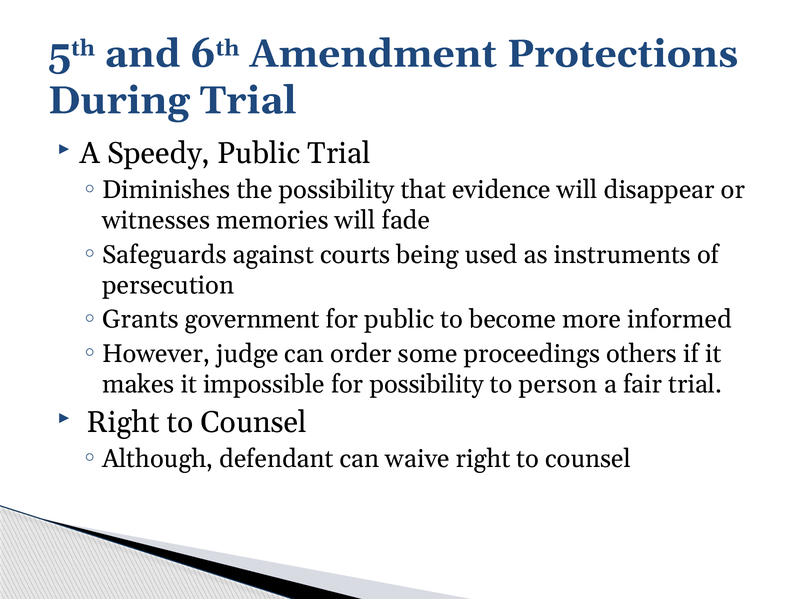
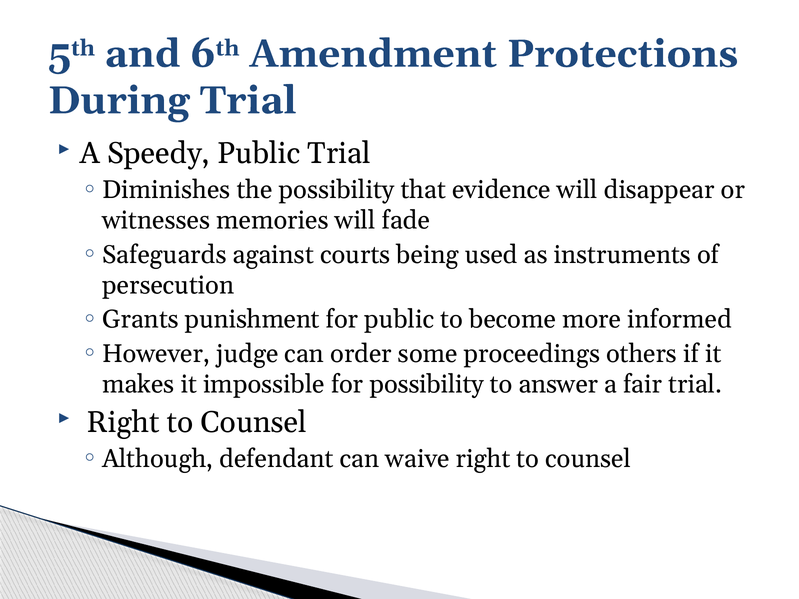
government: government -> punishment (252, 320)
person: person -> answer (558, 384)
